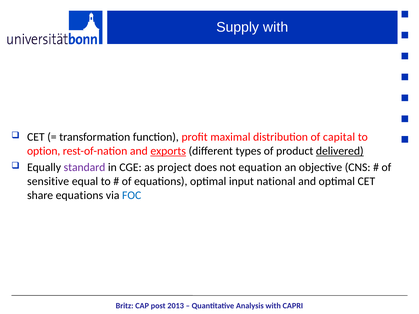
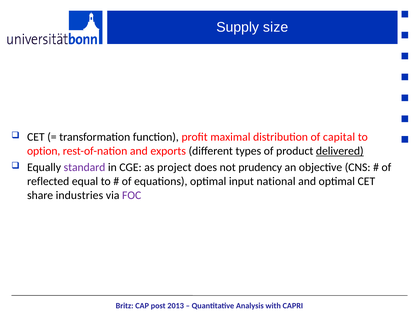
Supply with: with -> size (276, 27)
exports underline: present -> none (168, 151)
equation: equation -> prudency (260, 168)
sensitive: sensitive -> reflected (48, 181)
share equations: equations -> industries (79, 195)
FOC colour: blue -> purple (132, 195)
